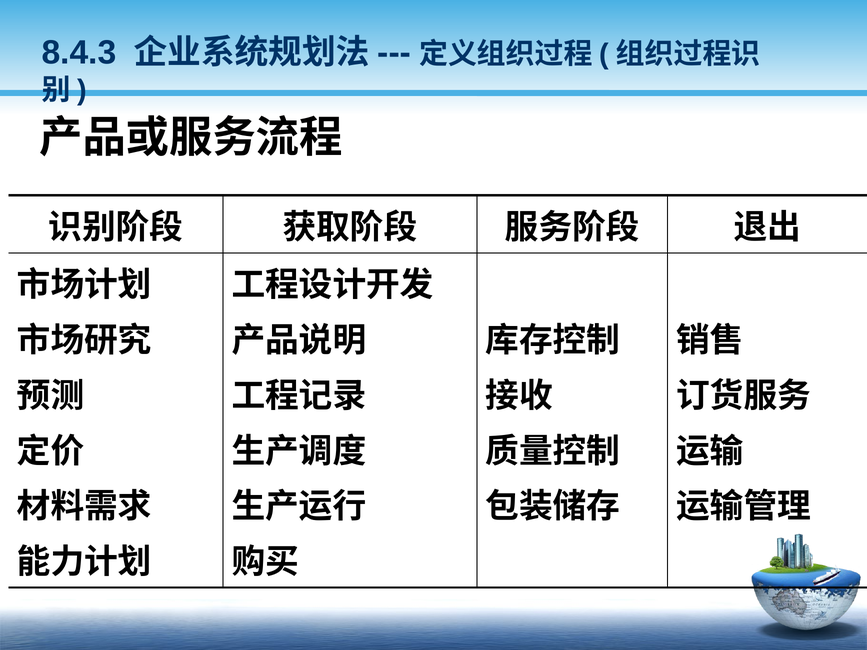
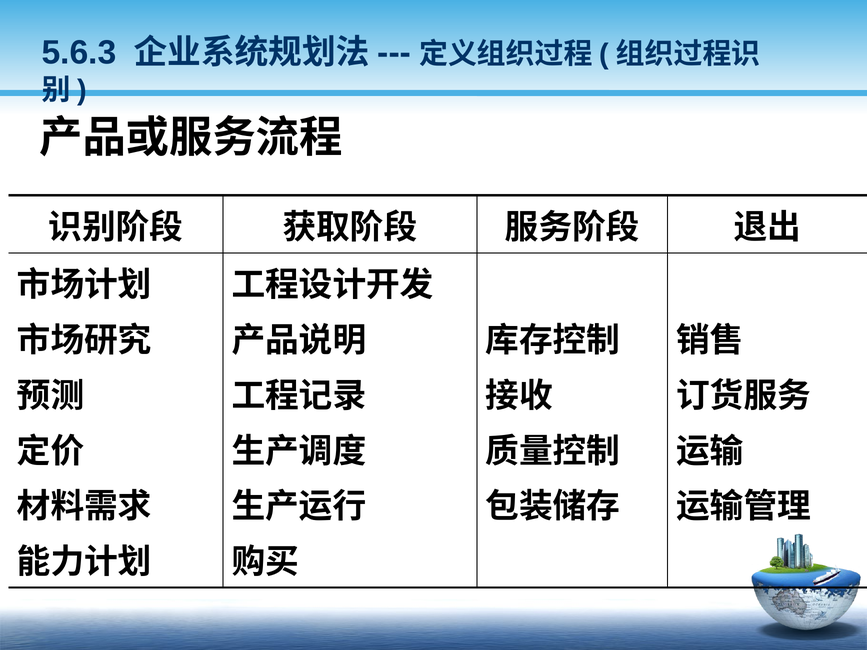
8.4.3: 8.4.3 -> 5.6.3 (79, 53)
